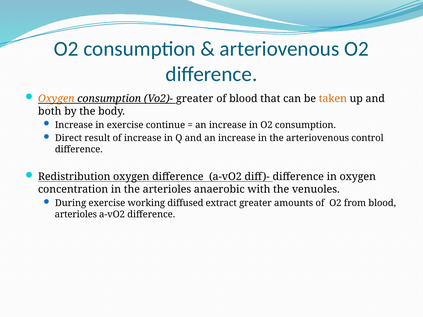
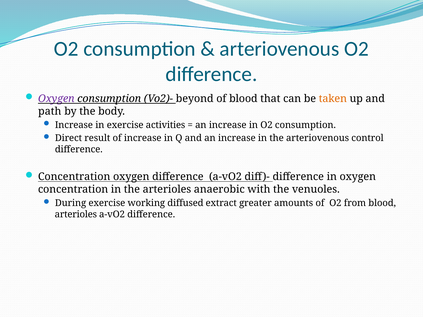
Oxygen colour: orange -> purple (56, 99)
Vo2)- greater: greater -> beyond (195, 99)
both: both -> path (50, 111)
continue: continue -> activities (166, 125)
Redistribution: Redistribution -> Concentration (74, 177)
